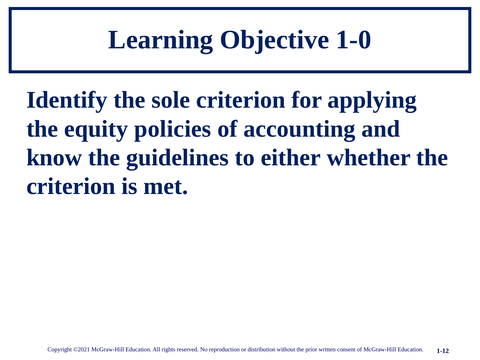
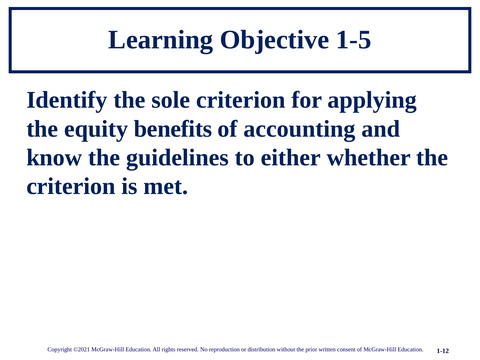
1-0: 1-0 -> 1-5 (354, 40)
policies: policies -> benefits (173, 129)
